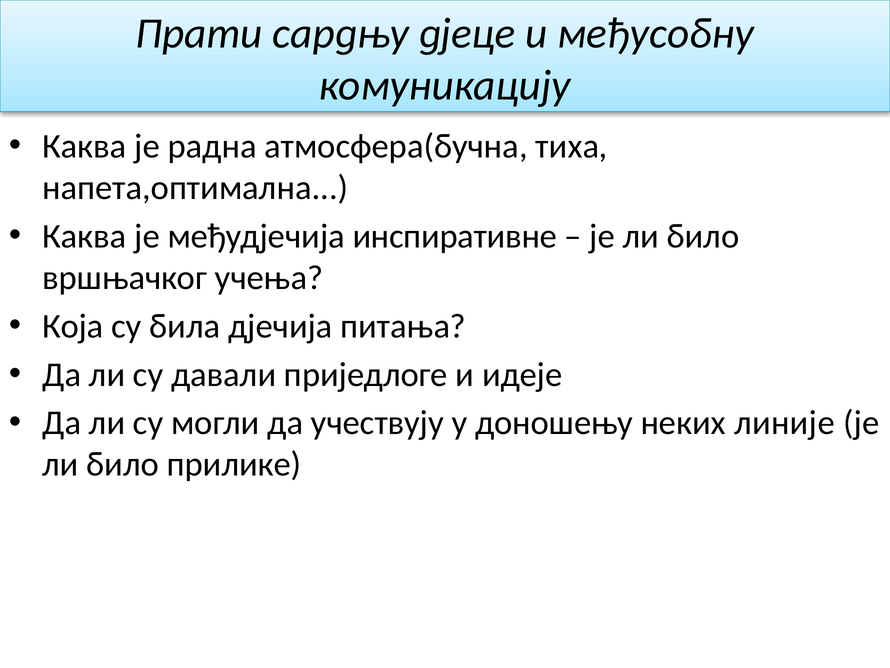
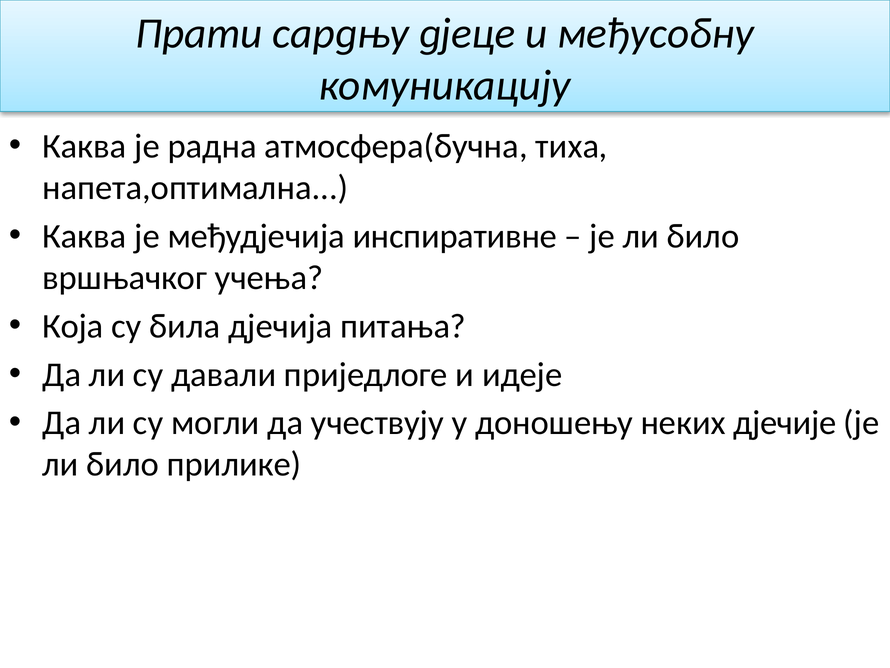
линије: линије -> дјечије (785, 423)
